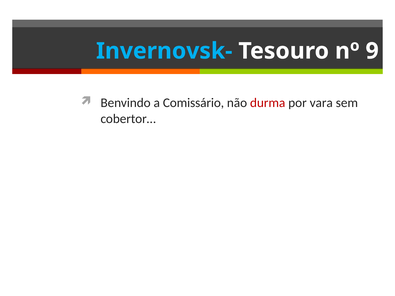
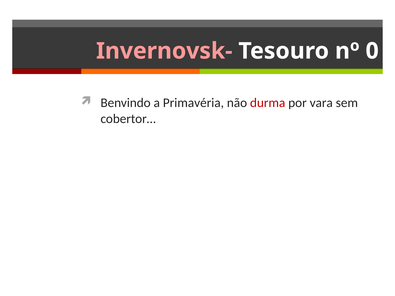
Invernovsk- colour: light blue -> pink (164, 51)
9: 9 -> 0 (372, 51)
Comissário: Comissário -> Primavéria (193, 103)
